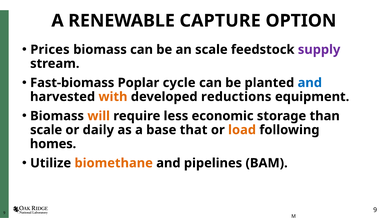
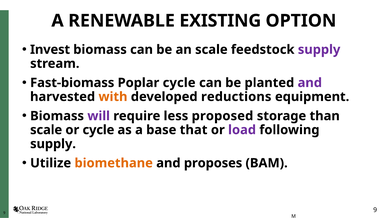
CAPTURE: CAPTURE -> EXISTING (220, 21)
Prices: Prices -> Invest (50, 50)
and colour: blue -> purple (310, 83)
will colour: orange -> purple (99, 116)
economic: economic -> proposed (222, 116)
or daily: daily -> cycle (98, 130)
load colour: orange -> purple (242, 130)
homes: homes -> supply (53, 144)
pipelines: pipelines -> proposes (213, 163)
